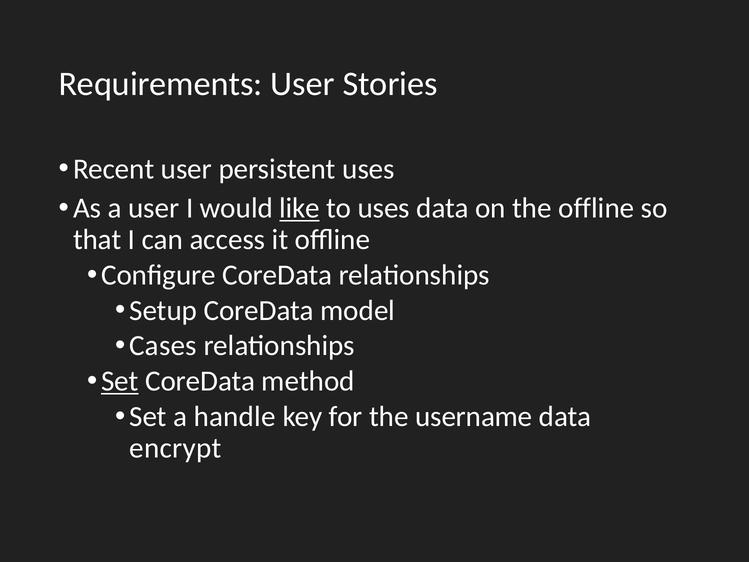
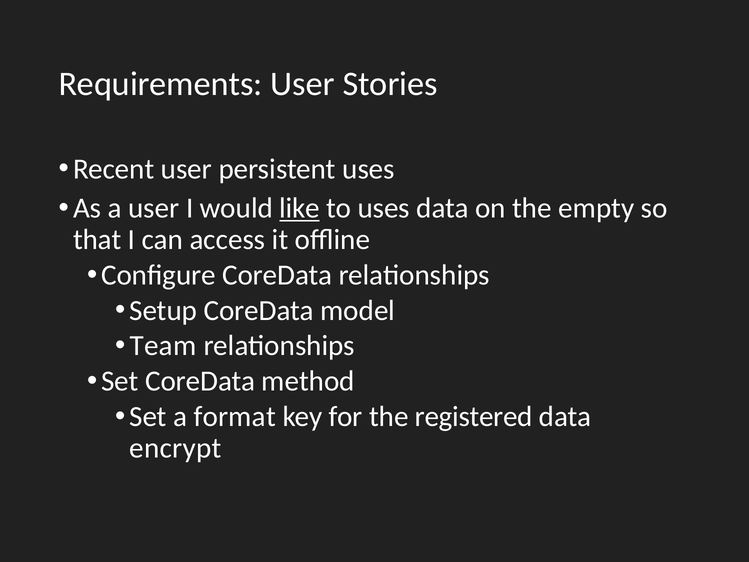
the offline: offline -> empty (596, 208)
Cases: Cases -> Team (163, 346)
Set underline: present -> none (120, 381)
handle: handle -> format (235, 416)
username: username -> registered (474, 416)
